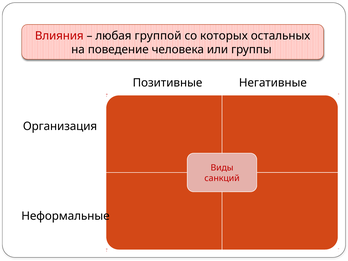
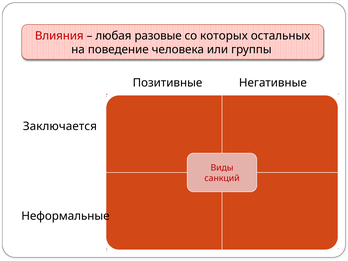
группой: группой -> разовые (158, 36)
Организация: Организация -> Заключается (60, 126)
